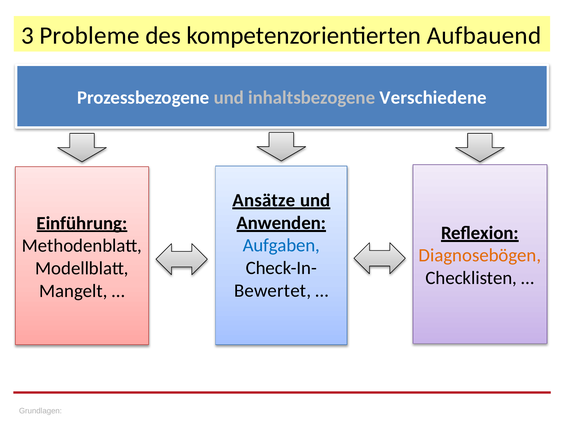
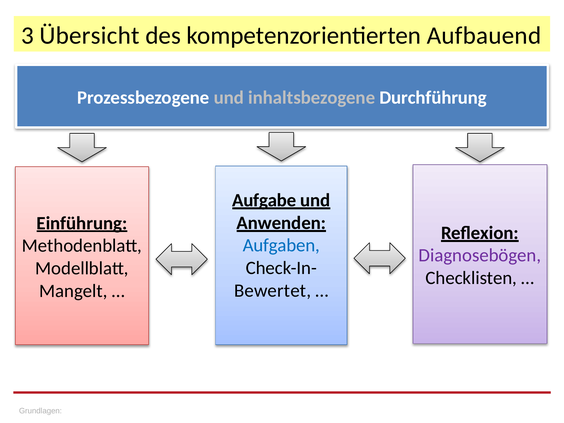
Probleme: Probleme -> Übersicht (89, 36)
Verschiedene: Verschiedene -> Durchführung (433, 97)
Ansätze: Ansätze -> Aufgabe (264, 200)
Diagnosebögen colour: orange -> purple (480, 255)
